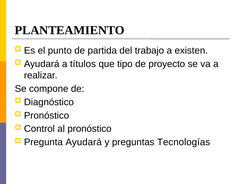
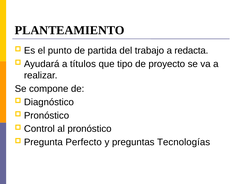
existen: existen -> redacta (191, 51)
Pregunta Ayudará: Ayudará -> Perfecto (84, 143)
